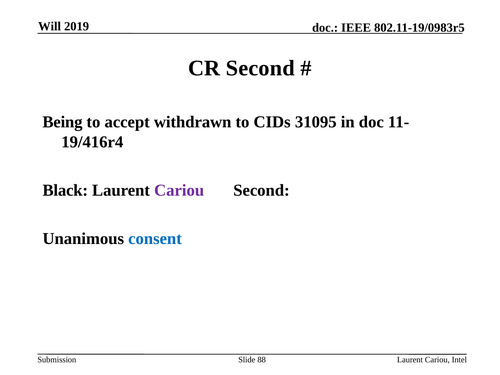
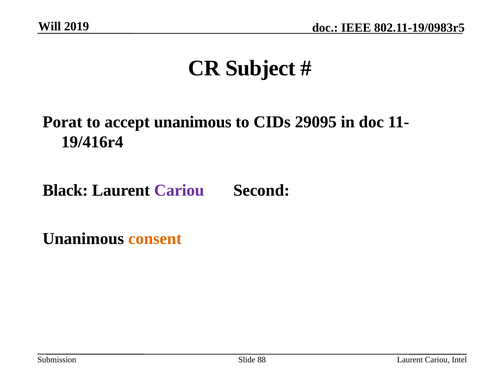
CR Second: Second -> Subject (260, 68)
Being: Being -> Porat (62, 122)
accept withdrawn: withdrawn -> unanimous (193, 122)
31095: 31095 -> 29095 (316, 122)
consent colour: blue -> orange (155, 239)
